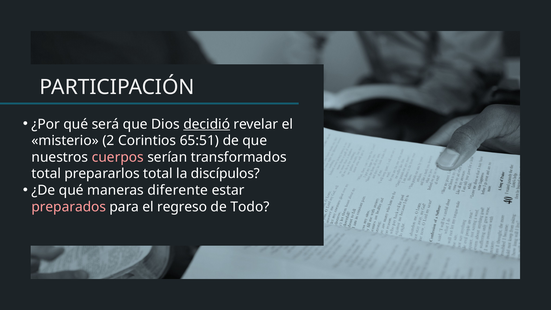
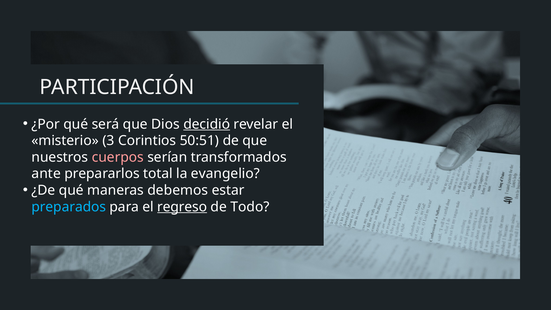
2: 2 -> 3 (108, 141)
65:51: 65:51 -> 50:51 (199, 141)
total: total -> ante (46, 174)
discípulos: discípulos -> evangelio (225, 174)
diferente: diferente -> debemos (178, 190)
preparados colour: pink -> light blue (69, 207)
regreso underline: none -> present (182, 207)
